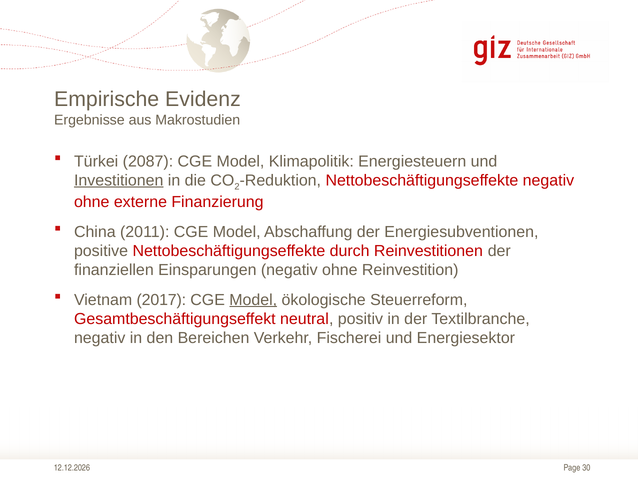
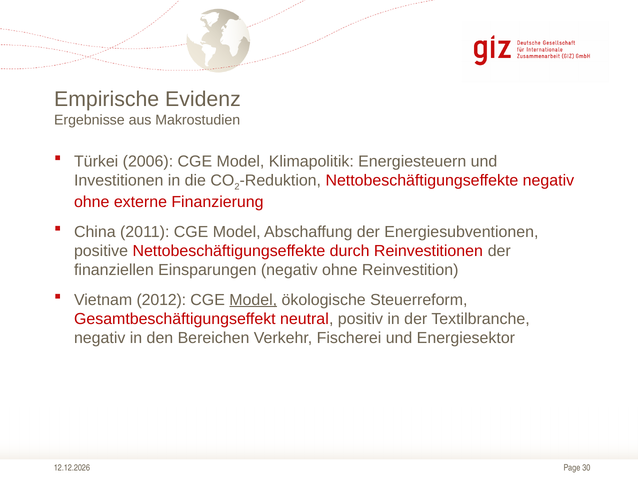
2087: 2087 -> 2006 (148, 161)
Investitionen underline: present -> none (119, 181)
2017: 2017 -> 2012 (161, 300)
